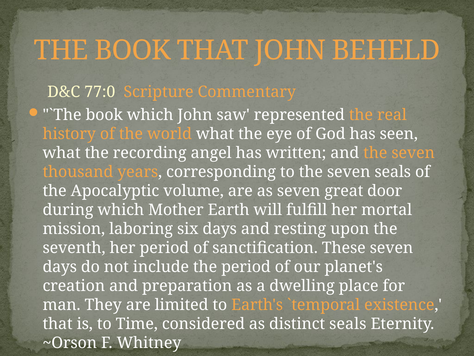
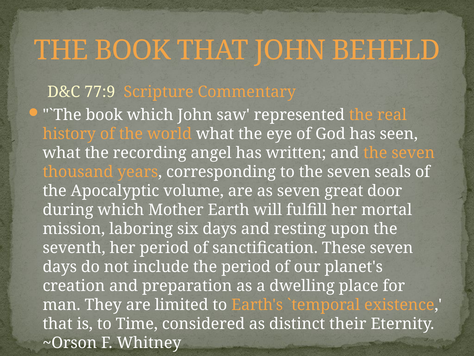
77:0: 77:0 -> 77:9 (100, 92)
distinct seals: seals -> their (348, 323)
